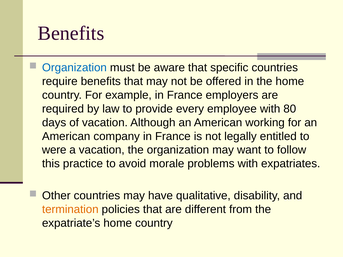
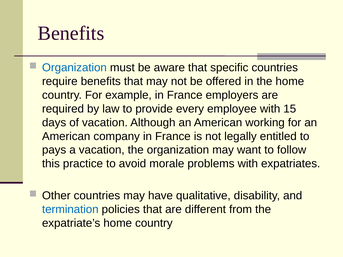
80: 80 -> 15 (290, 109)
were: were -> pays (54, 150)
termination colour: orange -> blue (70, 210)
